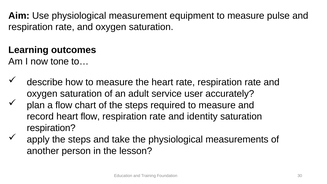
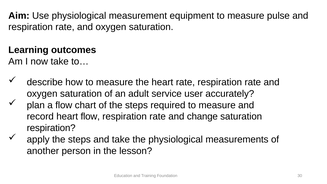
now tone: tone -> take (60, 61)
identity: identity -> change (202, 117)
